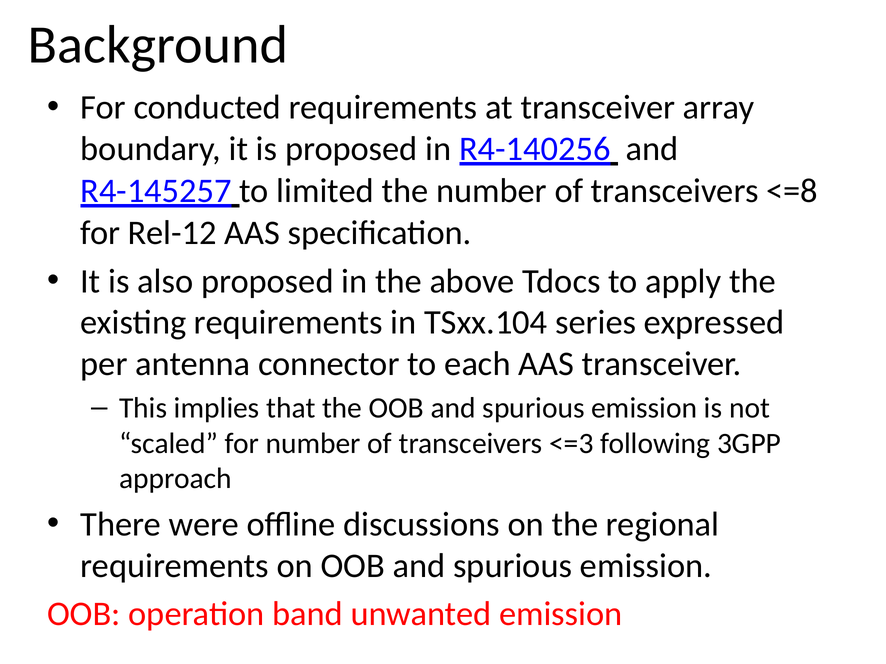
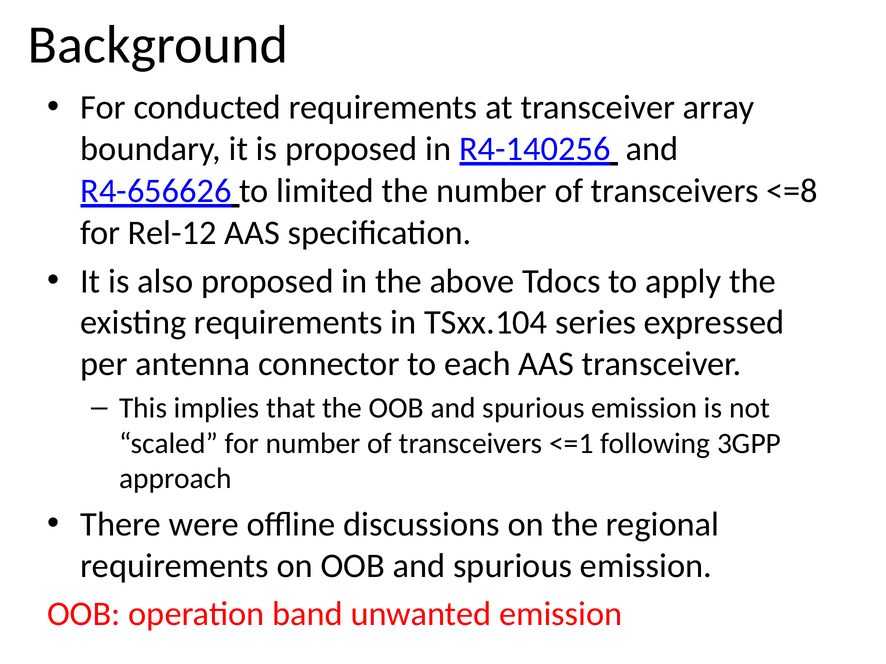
R4-145257: R4-145257 -> R4-656626 (156, 191)
<=3: <=3 -> <=1 (571, 444)
